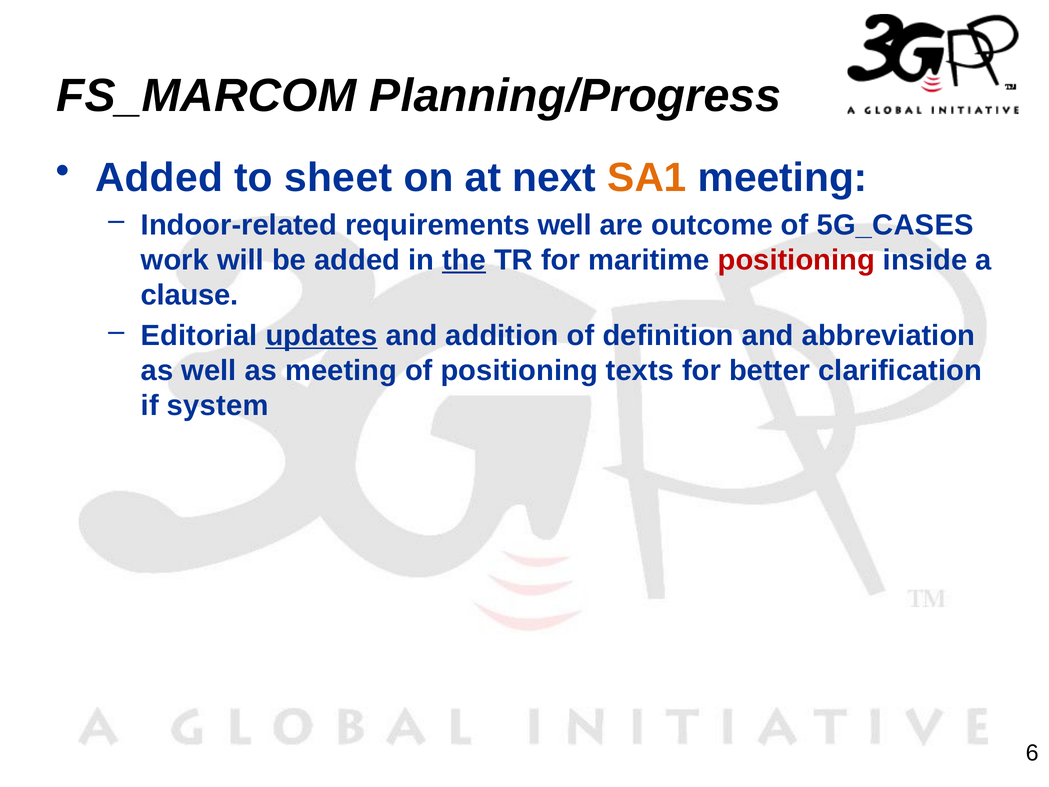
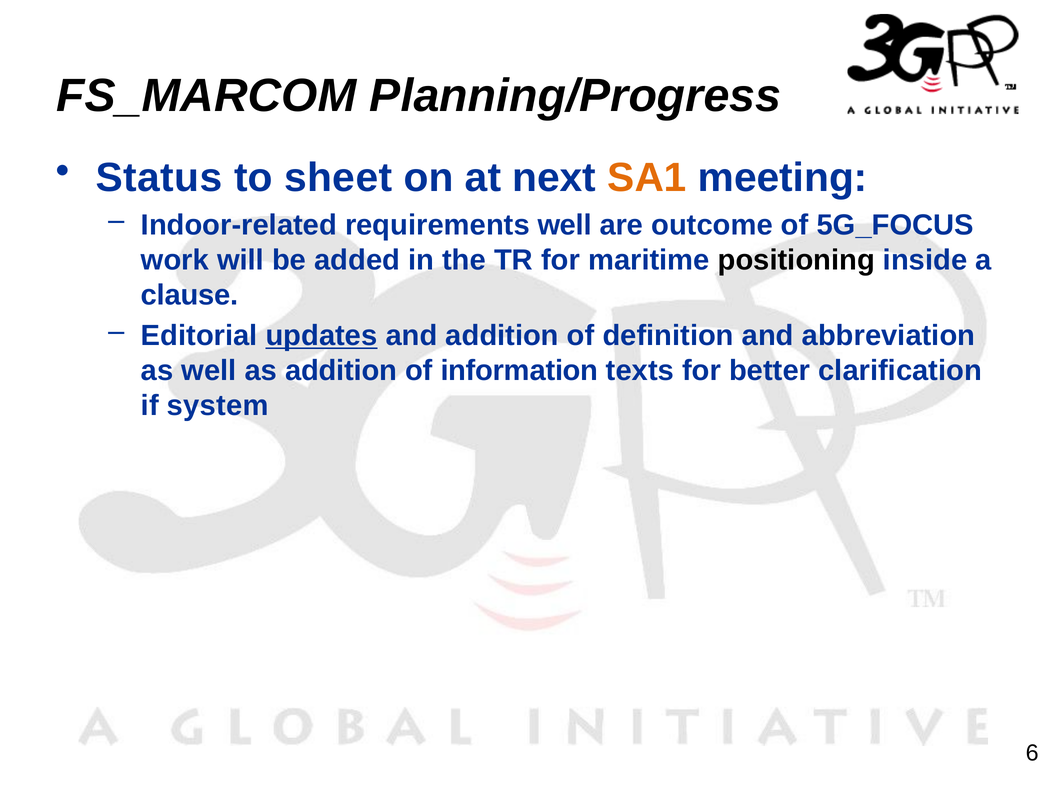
Added: Added -> Status (159, 178)
5G_CASES: 5G_CASES -> 5G_FOCUS (895, 225)
the underline: present -> none (464, 260)
positioning colour: red -> black (796, 260)
as meeting: meeting -> addition (341, 371)
of positioning: positioning -> information (519, 371)
